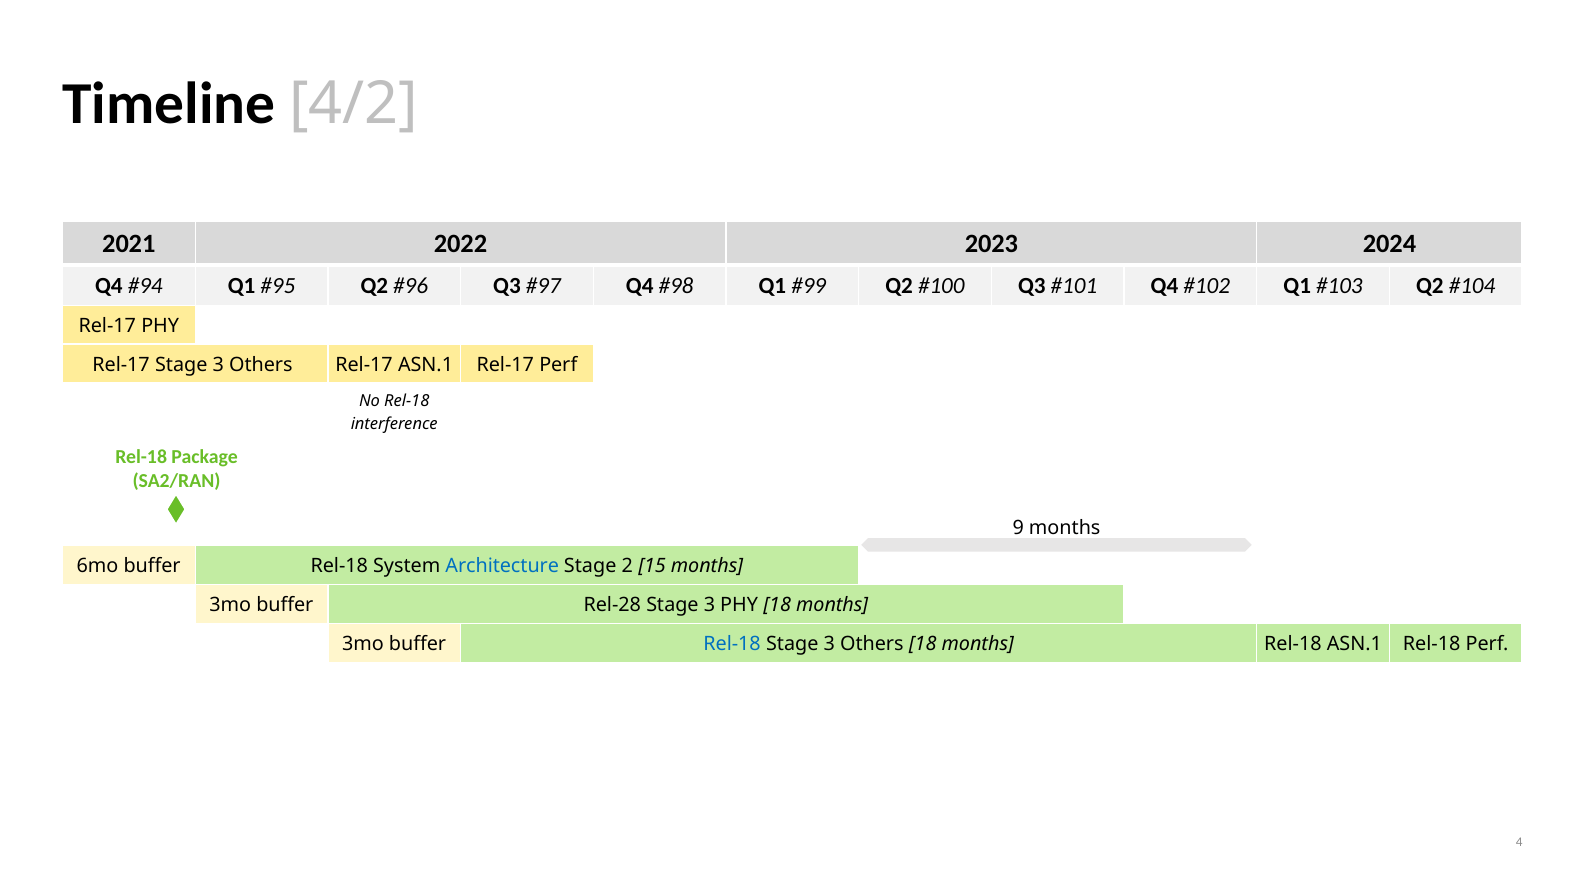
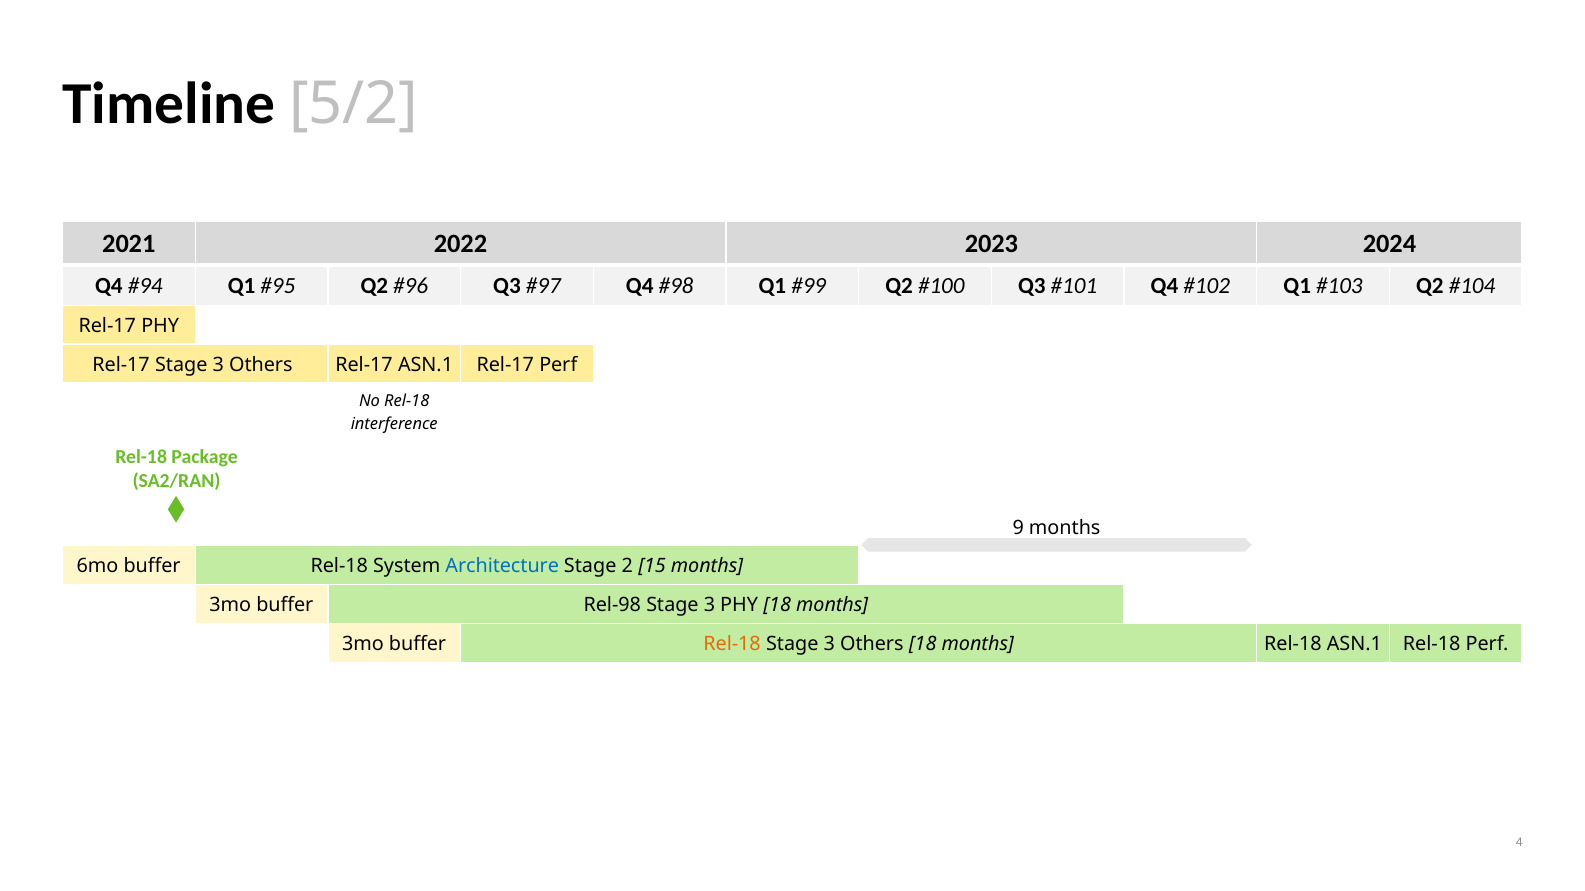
4/2: 4/2 -> 5/2 (354, 103)
Rel-28: Rel-28 -> Rel-98 (612, 605)
Rel-18 colour: blue -> orange (732, 644)
